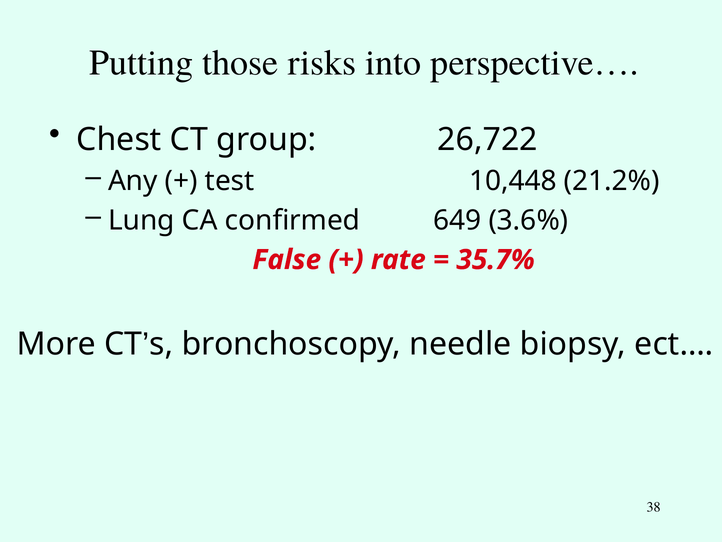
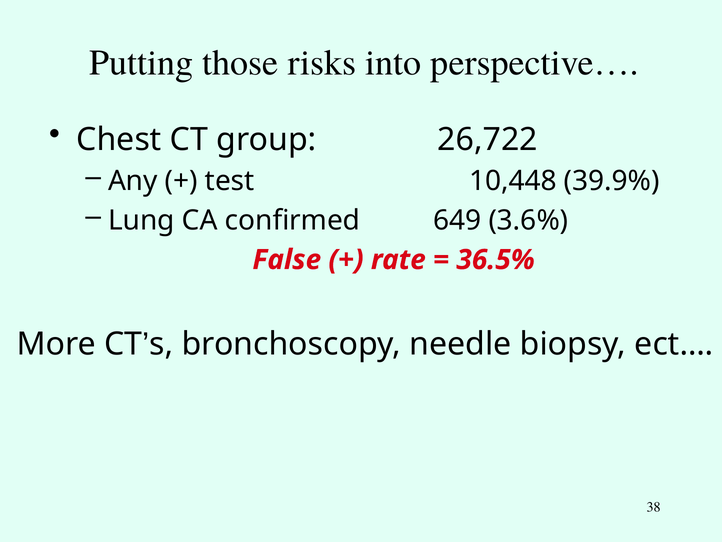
21.2%: 21.2% -> 39.9% (612, 181)
35.7%: 35.7% -> 36.5% (496, 260)
